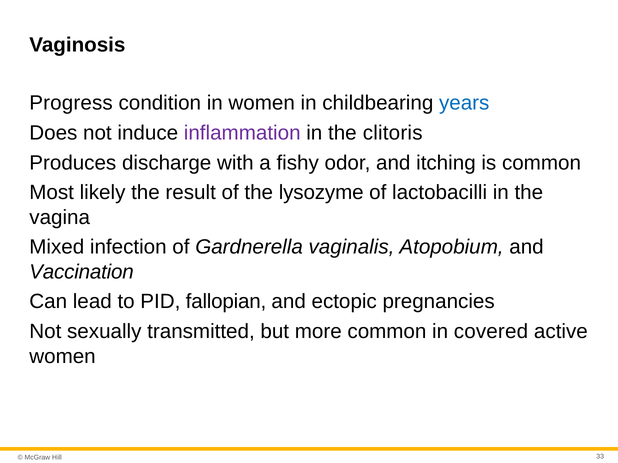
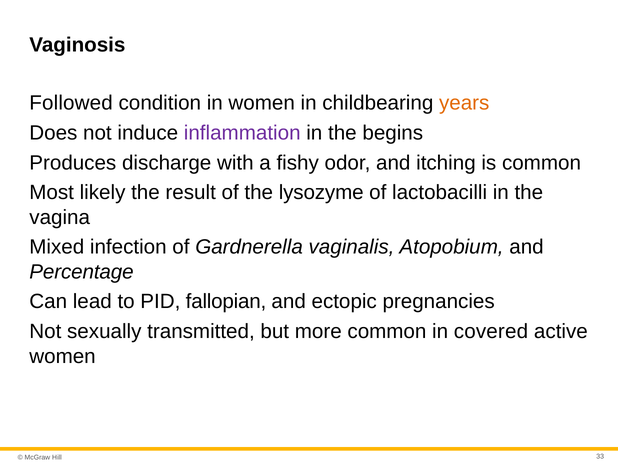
Progress: Progress -> Followed (71, 103)
years colour: blue -> orange (464, 103)
clitoris: clitoris -> begins (393, 133)
Vaccination: Vaccination -> Percentage (81, 272)
